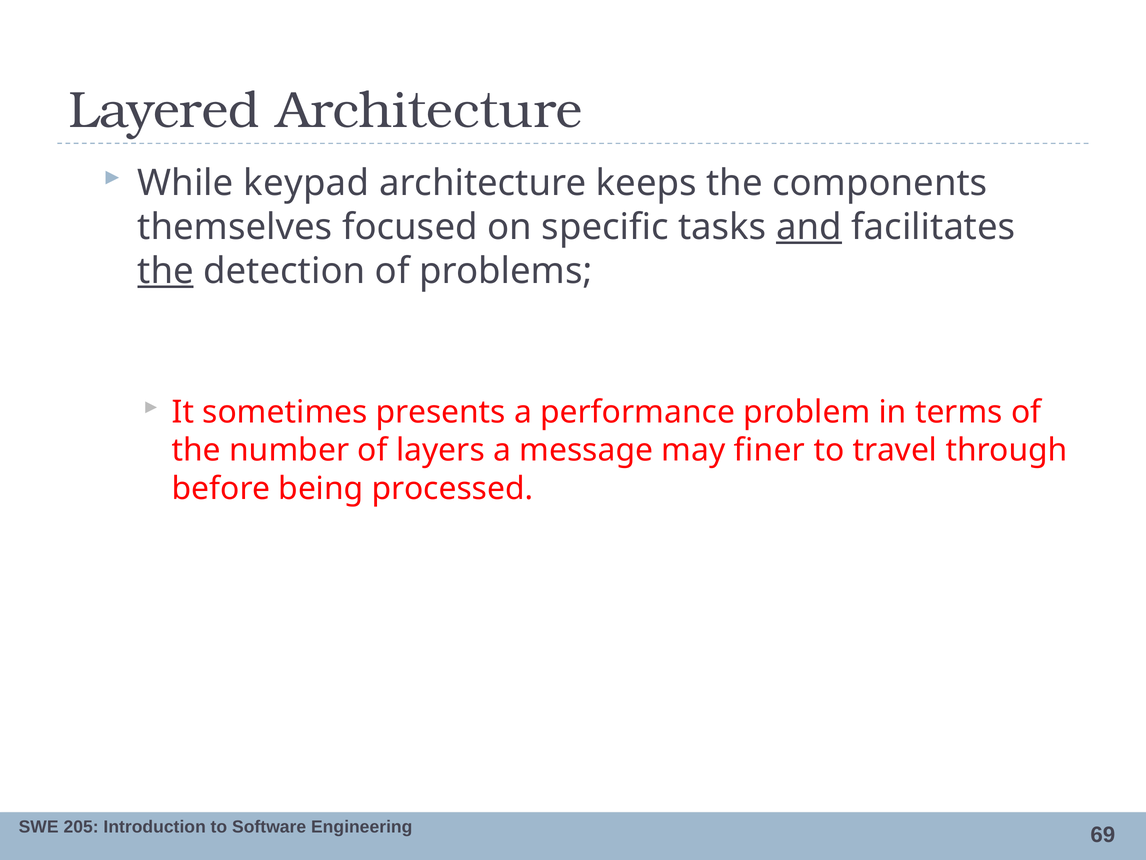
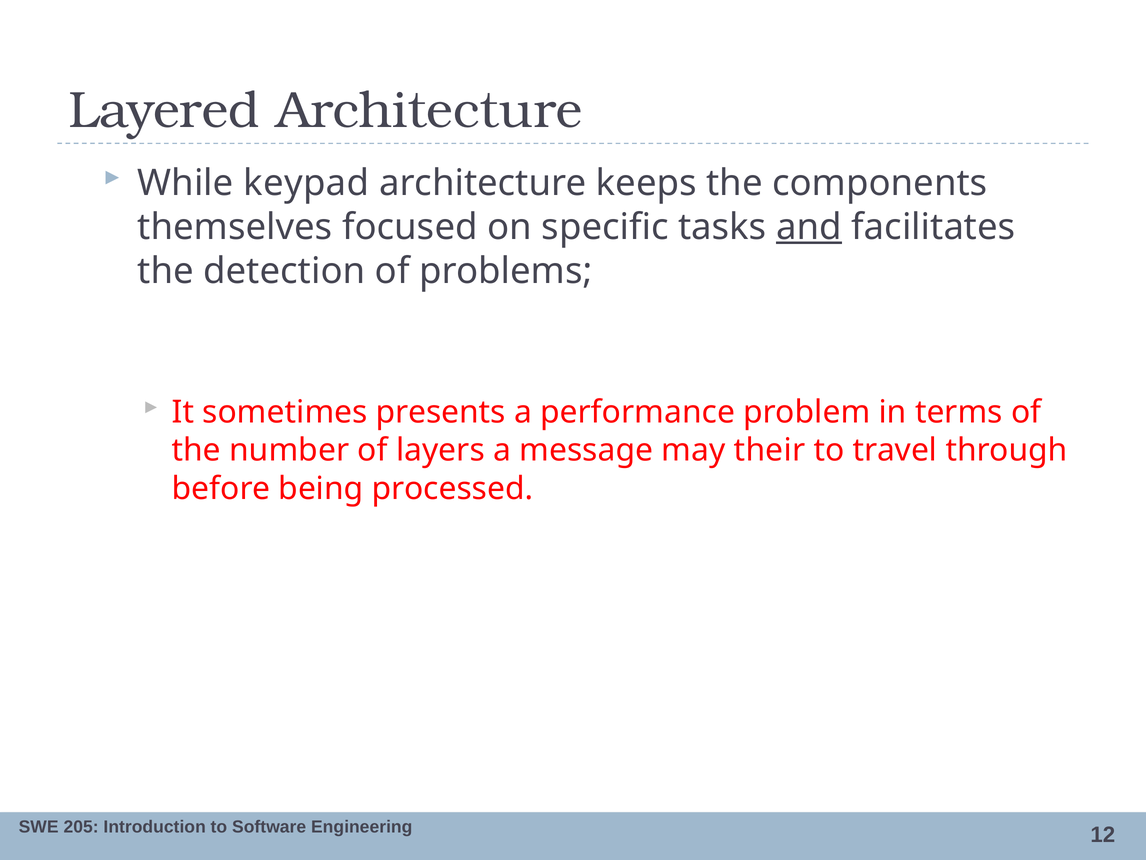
the underline: present -> none (166, 271)
finer: finer -> their (770, 450)
69: 69 -> 12 (1103, 834)
